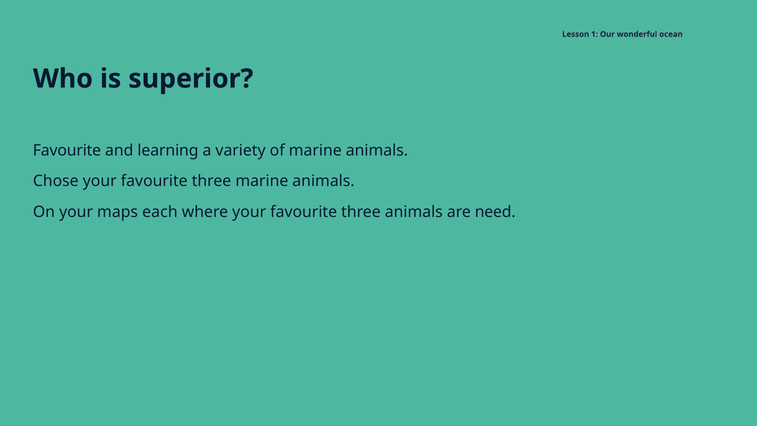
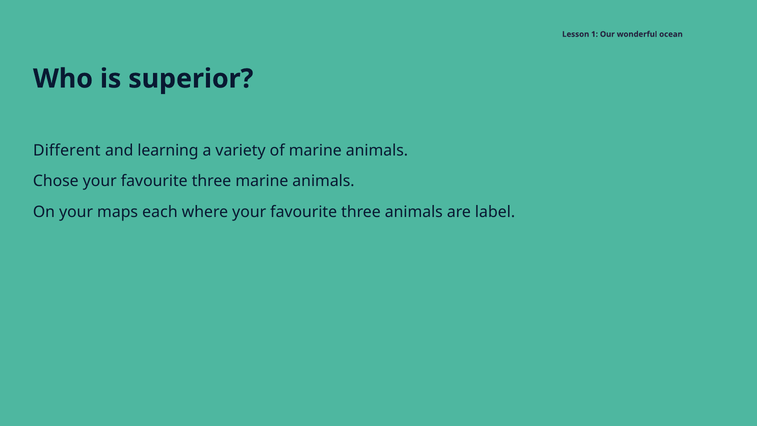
Favourite: Favourite -> Different (67, 151)
need: need -> label (495, 212)
